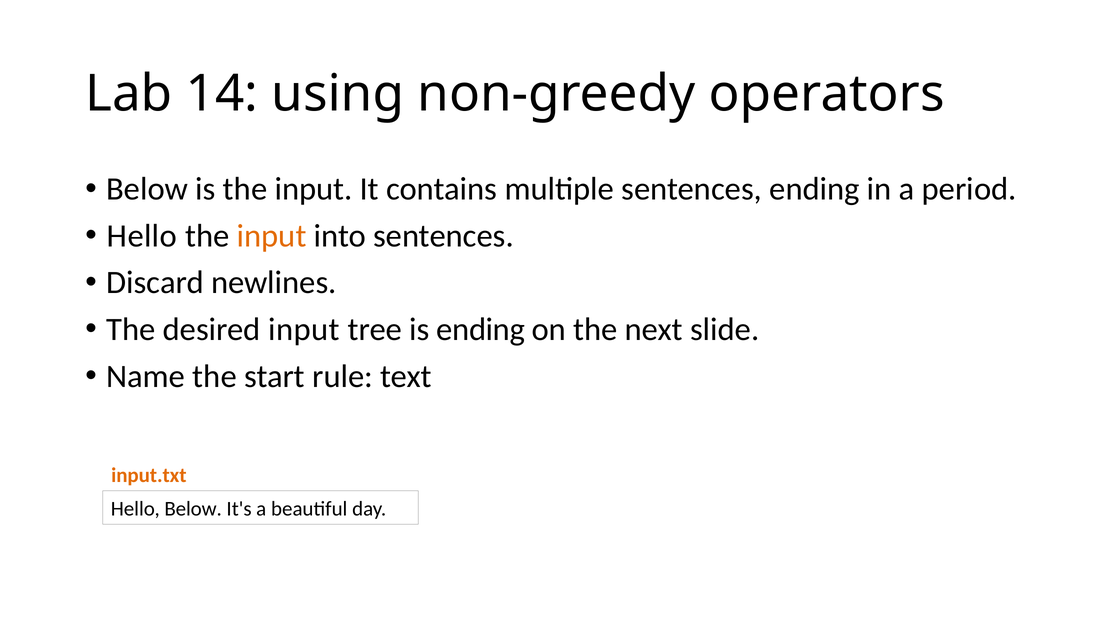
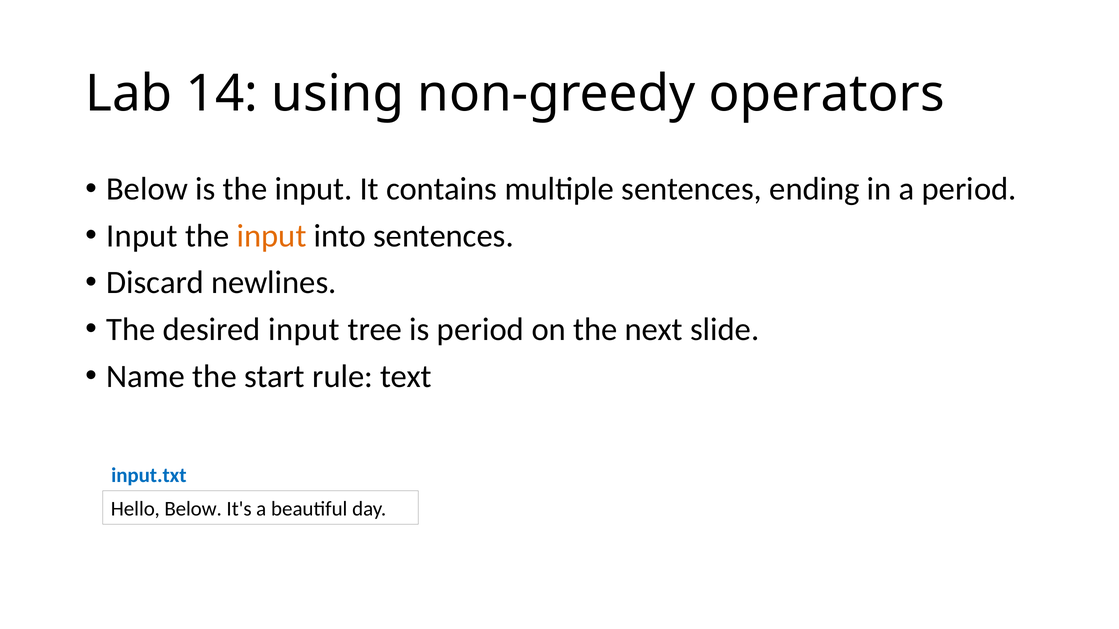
Hello: Hello -> Input (142, 236)
is ending: ending -> period (481, 330)
input.txt colour: orange -> blue (149, 475)
